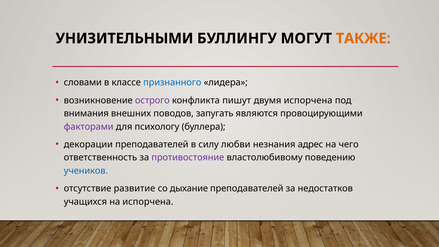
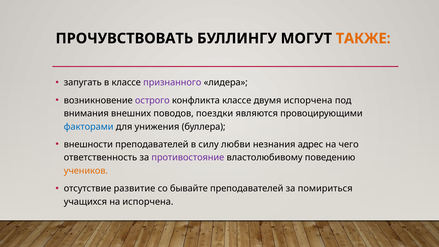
УНИЗИТЕЛЬНЫМИ: УНИЗИТЕЛЬНЫМИ -> ПРОЧУВСТВОВАТЬ (124, 38)
словами: словами -> запугать (83, 83)
признанного colour: blue -> purple (172, 83)
конфликта пишут: пишут -> классе (237, 100)
запугать: запугать -> поездки (215, 113)
факторами colour: purple -> blue (89, 127)
психологу: психологу -> унижения (157, 127)
декорации: декорации -> внешности (88, 144)
учеников colour: blue -> orange (86, 171)
дыхание: дыхание -> бывайте (189, 188)
недостатков: недостатков -> помириться (325, 188)
